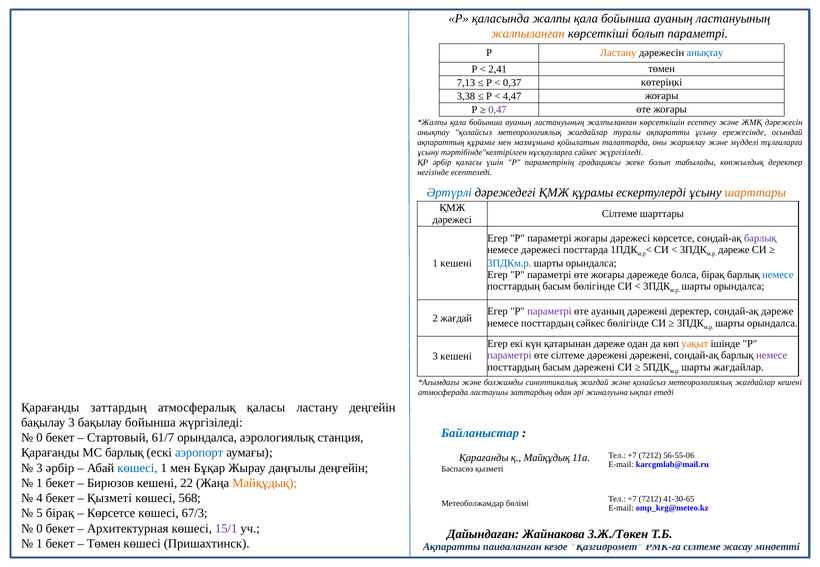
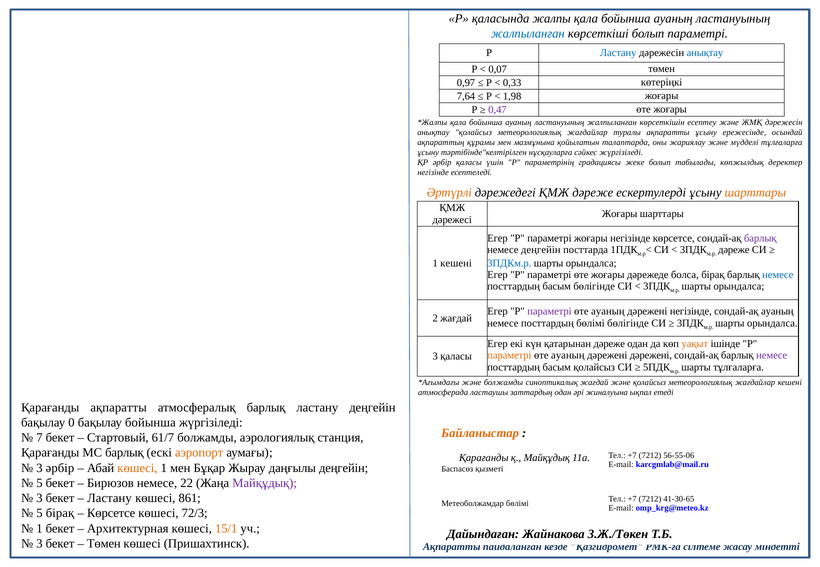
жалпыланған colour: orange -> blue (528, 34)
Ластану colour: orange -> blue (618, 53)
2,41: 2,41 -> 0,07 (498, 69)
7,13: 7,13 -> 0,97 (466, 83)
0,37: 0,37 -> 0,33 (512, 83)
3,38: 3,38 -> 7,64 (466, 97)
4,47: 4,47 -> 1,98 (512, 97)
Әртүрлі colour: blue -> orange (449, 193)
ҚМЖ құрамы: құрамы -> дәреже (593, 193)
Сілтеме: Сілтеме -> Жоғары (620, 214)
жоғары дәрежесі: дәрежесі -> негізінде (630, 239)
немесе дәрежесі: дәрежесі -> деңгейін (541, 250)
дәрежені деректер: деректер -> негізінде (691, 312)
сондай-ақ дәреже: дәреже -> ауаның (777, 312)
посттардың сәйкес: сәйкес -> бөлімі (591, 323)
параметрі colour: purple -> orange (509, 356)
сілтеме: сілтеме -> ауаның (568, 356)
3 кешені: кешені -> қаласы (456, 357)
басым дәрежені: дәрежені -> қолайсыз (594, 368)
шарты жағдайлар: жағдайлар -> тұлғаларға (739, 368)
Қарағанды заттардың: заттардың -> ақпаратты (119, 408)
атмосфералық қаласы: қаласы -> барлық (266, 408)
бақылау 3: 3 -> 0 (72, 423)
Байланыстар colour: blue -> orange (480, 434)
0: 0 -> 7 (39, 438)
61/7 орындалса: орындалса -> болжамды (207, 438)
аэропорт colour: blue -> orange (199, 453)
көшесі colour: blue -> orange (137, 468)
1: 1 -> 5 (39, 484)
Бирюзов кешені: кешені -> немесе (157, 484)
Майқұдық colour: orange -> purple (265, 484)
4: 4 -> 3 (39, 499)
Қызметі: Қызметі -> Ластану (109, 499)
568: 568 -> 861 (190, 499)
67/3: 67/3 -> 72/3 (195, 514)
0: 0 -> 1 (39, 529)
15/1 colour: purple -> orange (226, 529)
1: 1 -> 3 (39, 544)
